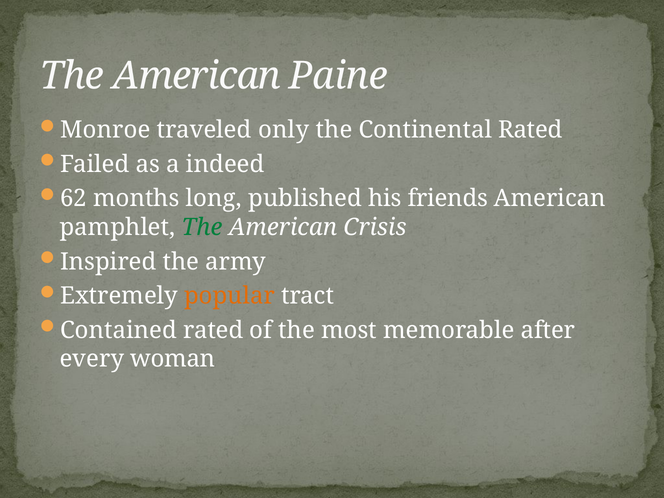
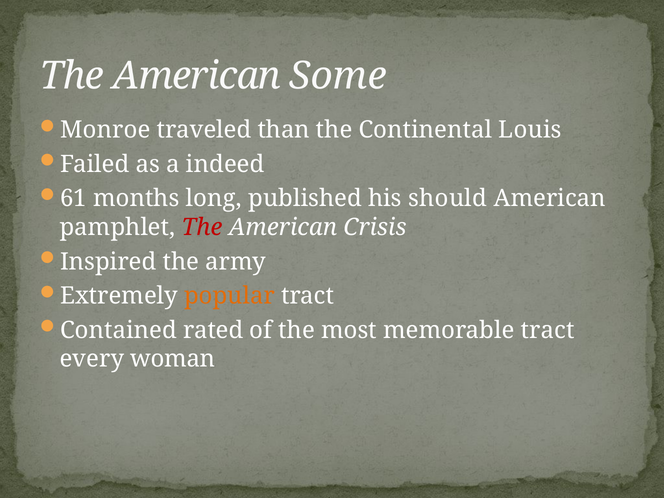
Paine: Paine -> Some (338, 76)
only: only -> than (284, 130)
Continental Rated: Rated -> Louis (530, 130)
62: 62 -> 61 (73, 199)
friends: friends -> should (448, 199)
The colour: green -> red (202, 227)
memorable after: after -> tract (548, 330)
